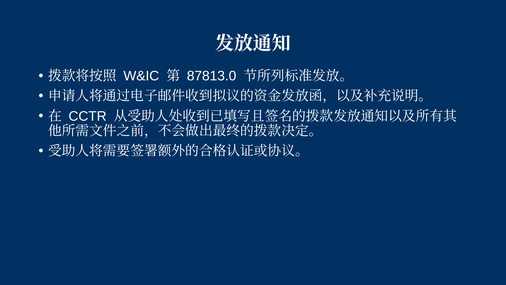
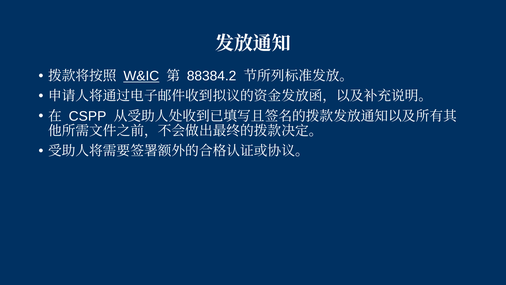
W&IC underline: none -> present (141, 76)
87813.0: 87813.0 -> 88384.2 (212, 76)
CCTR: CCTR -> CSPP (88, 116)
